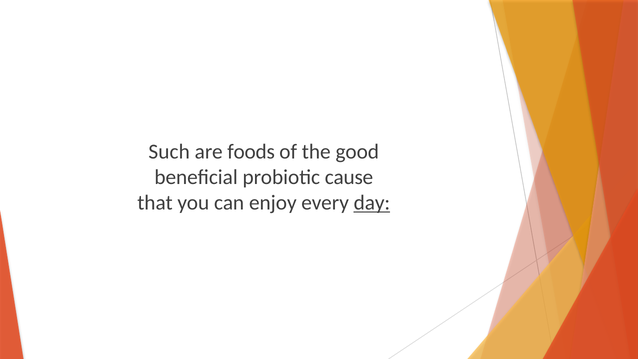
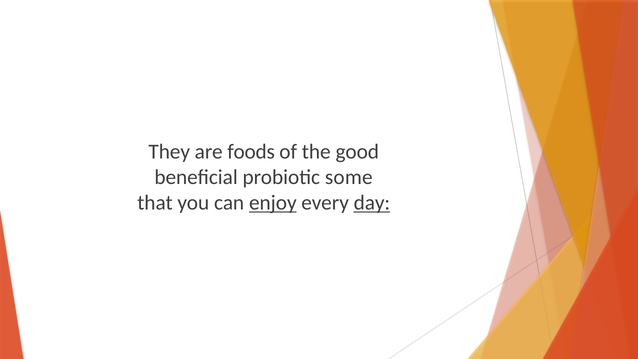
Such: Such -> They (169, 152)
cause: cause -> some (349, 177)
enjoy underline: none -> present (273, 203)
